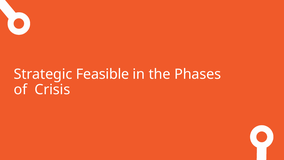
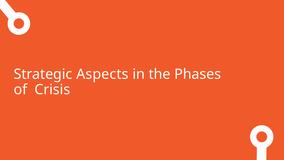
Feasible: Feasible -> Aspects (102, 74)
